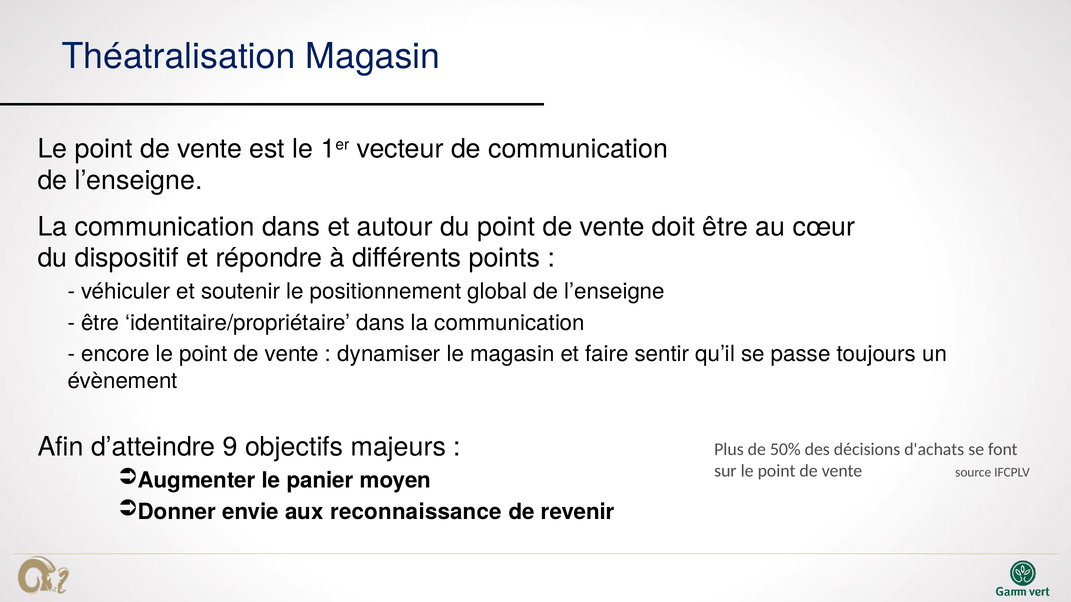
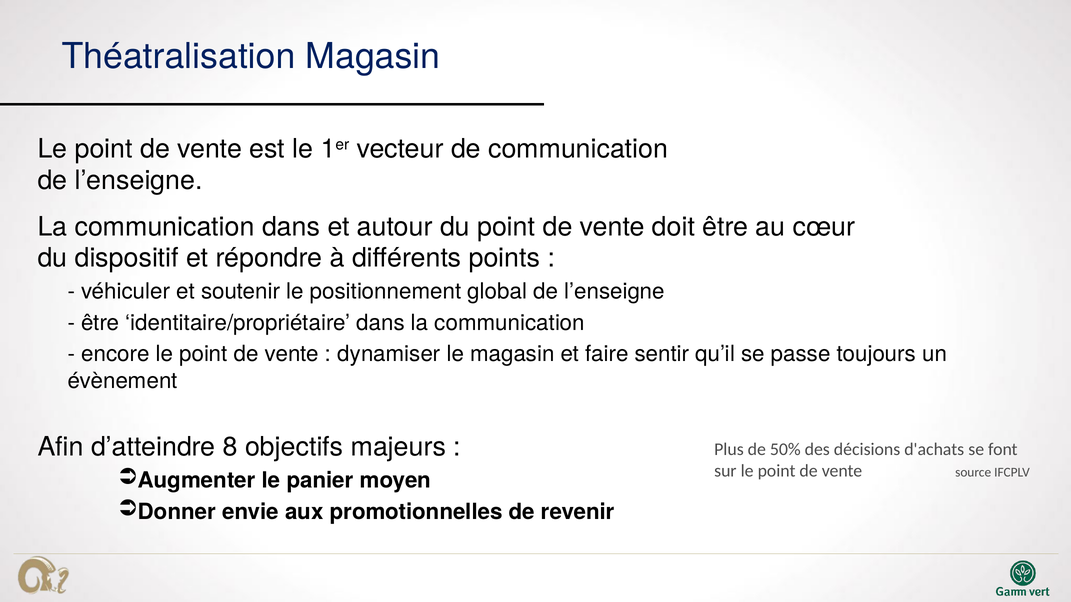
9: 9 -> 8 (230, 447)
reconnaissance: reconnaissance -> promotionnelles (416, 512)
